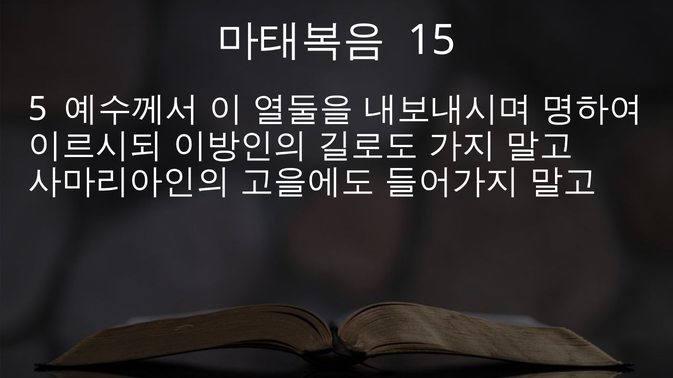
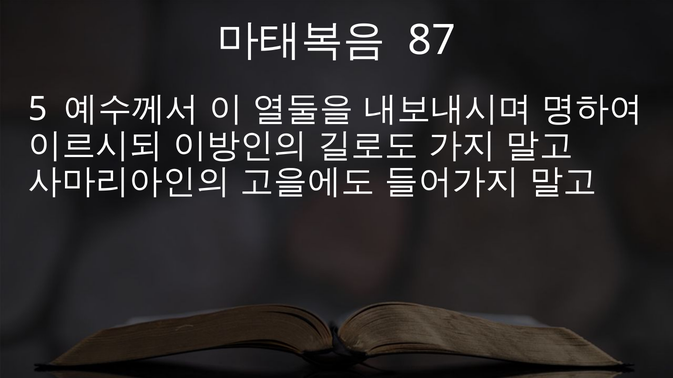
15: 15 -> 87 (432, 41)
